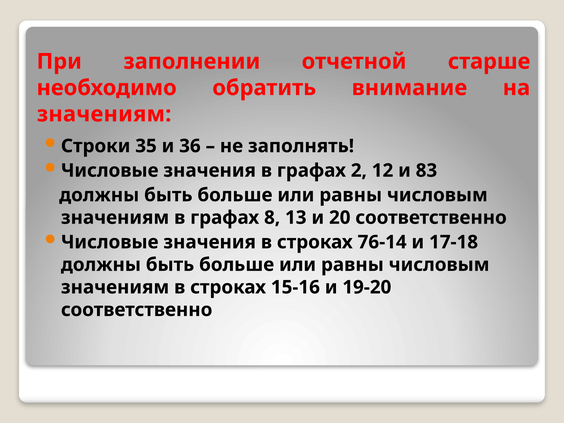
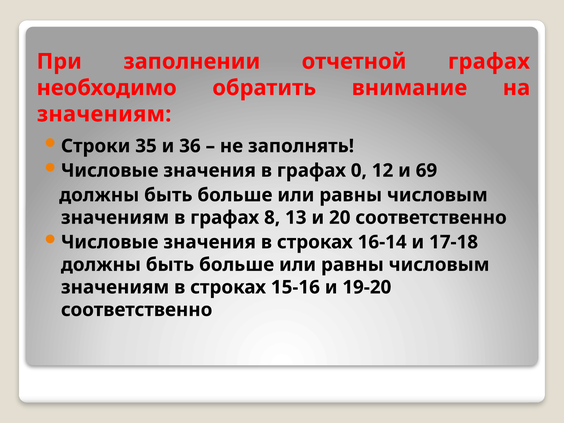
отчетной старше: старше -> графах (489, 62)
2: 2 -> 0 (359, 171)
83: 83 -> 69 (426, 171)
76-14: 76-14 -> 16-14 (382, 242)
